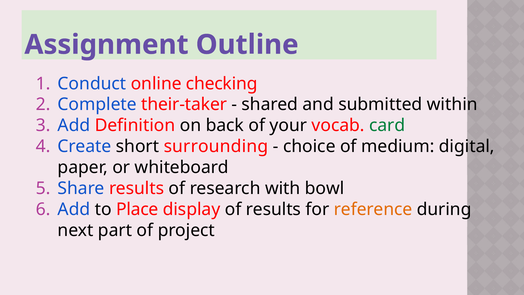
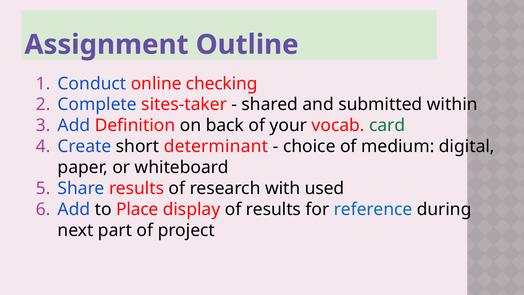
their-taker: their-taker -> sites-taker (184, 104)
surrounding: surrounding -> determinant (216, 146)
bowl: bowl -> used (325, 188)
reference colour: orange -> blue (373, 209)
